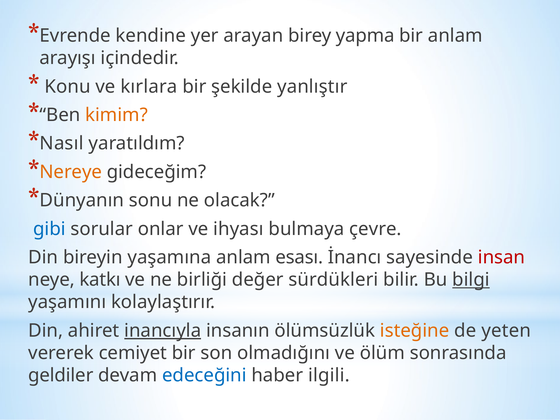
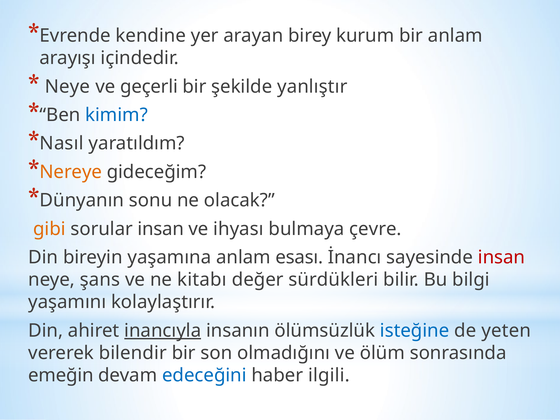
yapma: yapma -> kurum (365, 36)
Konu: Konu -> Neye (67, 87)
kırlara: kırlara -> geçerli (149, 87)
kimim colour: orange -> blue (117, 115)
gibi colour: blue -> orange (49, 229)
sorular onlar: onlar -> insan (161, 229)
katkı: katkı -> şans (100, 280)
birliği: birliği -> kitabı (202, 280)
bilgi underline: present -> none (471, 280)
isteğine colour: orange -> blue (415, 331)
cemiyet: cemiyet -> bilendir (133, 353)
geldiler: geldiler -> emeğin (61, 375)
